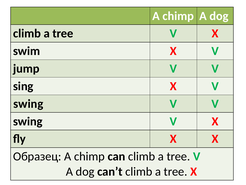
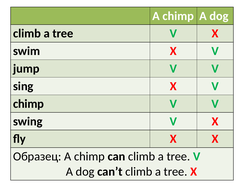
swing: swing -> chimp (28, 104)
